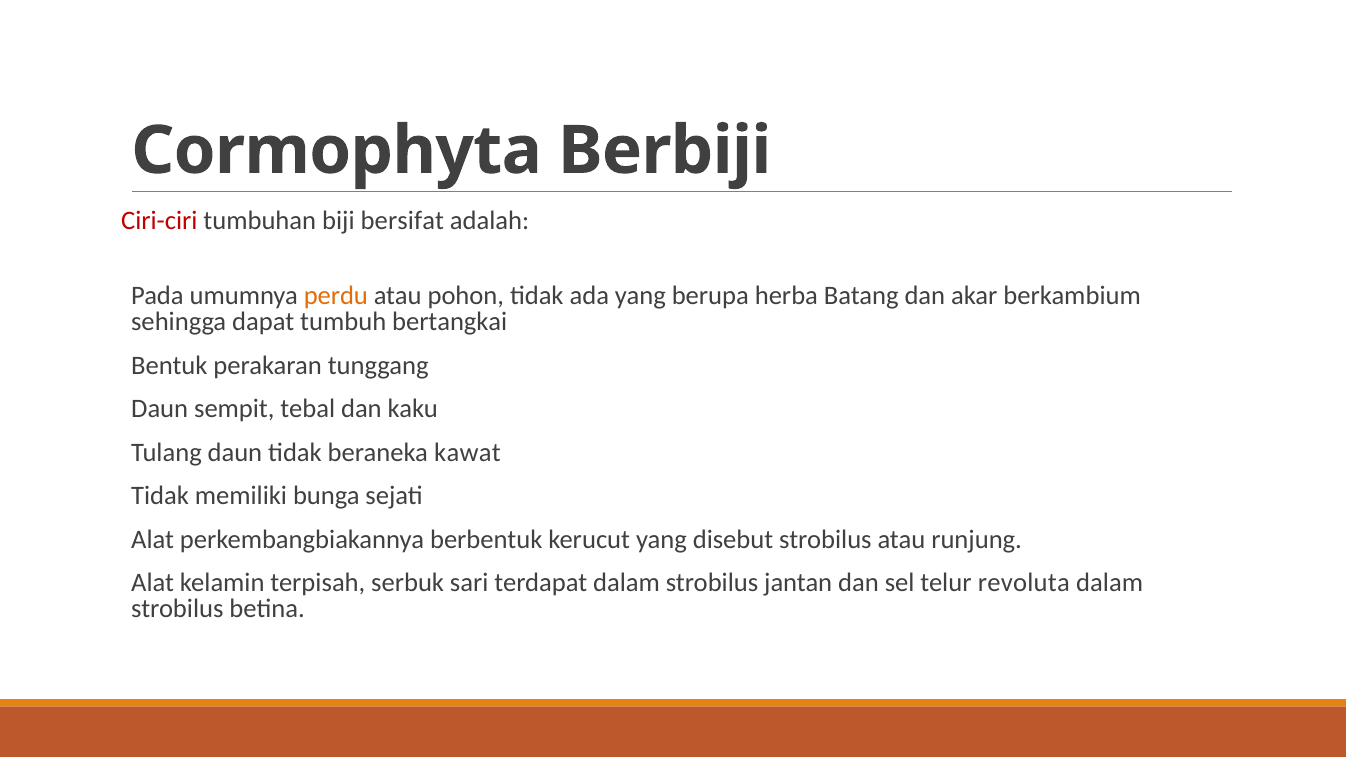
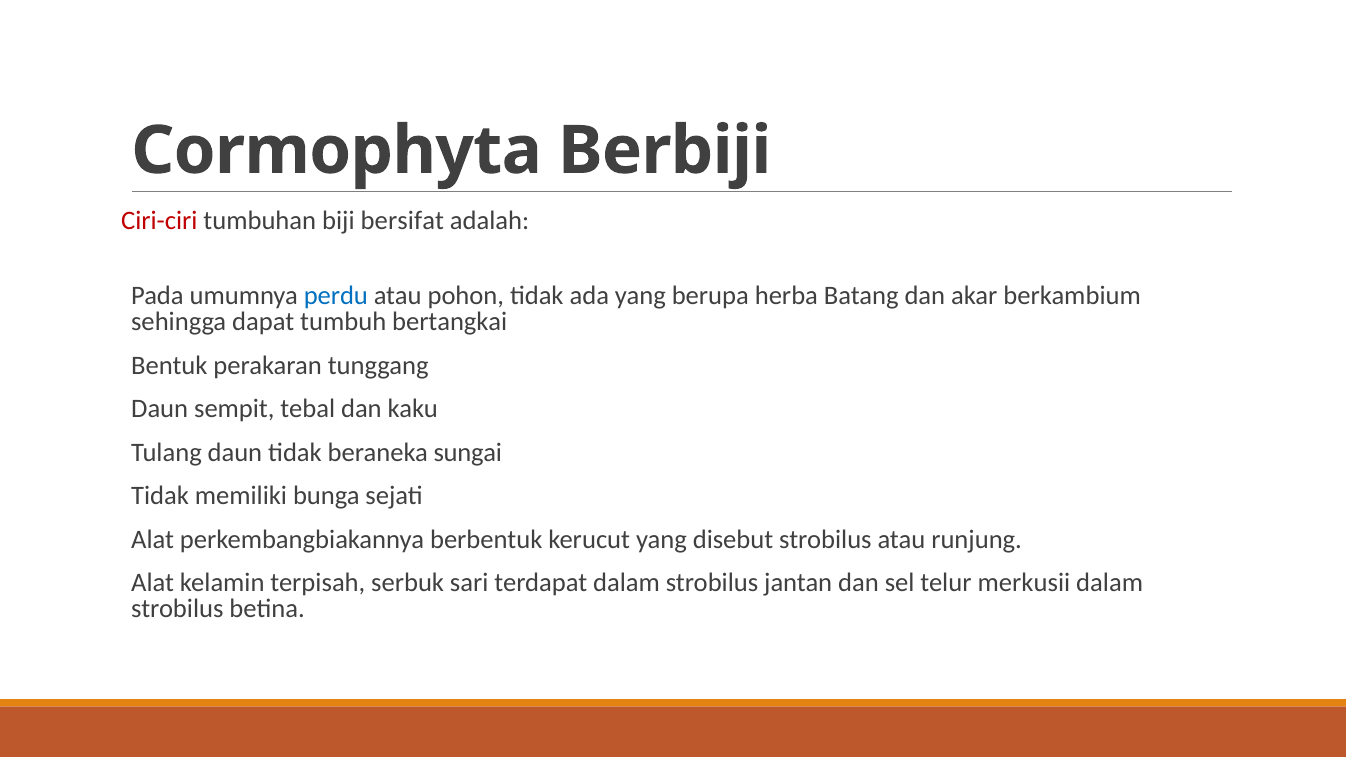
perdu colour: orange -> blue (336, 296)
kawat: kawat -> sungai (468, 452)
revoluta: revoluta -> merkusii (1024, 583)
